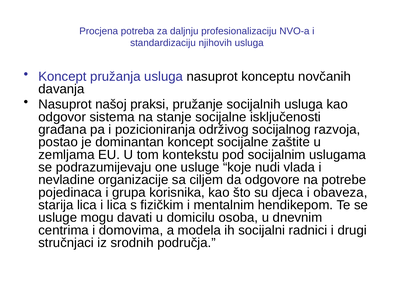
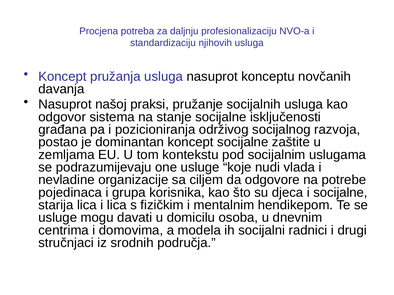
i obaveza: obaveza -> socijalne (341, 193)
